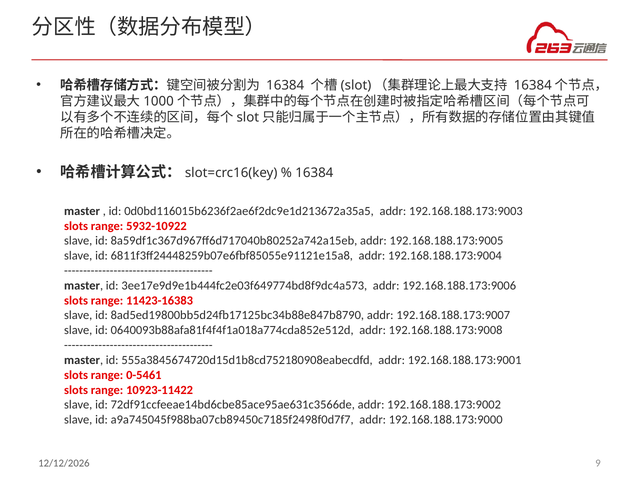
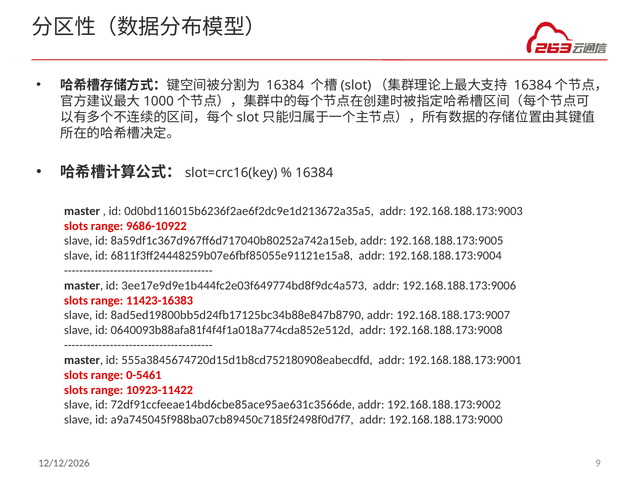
5932-10922: 5932-10922 -> 9686-10922 (156, 226)
